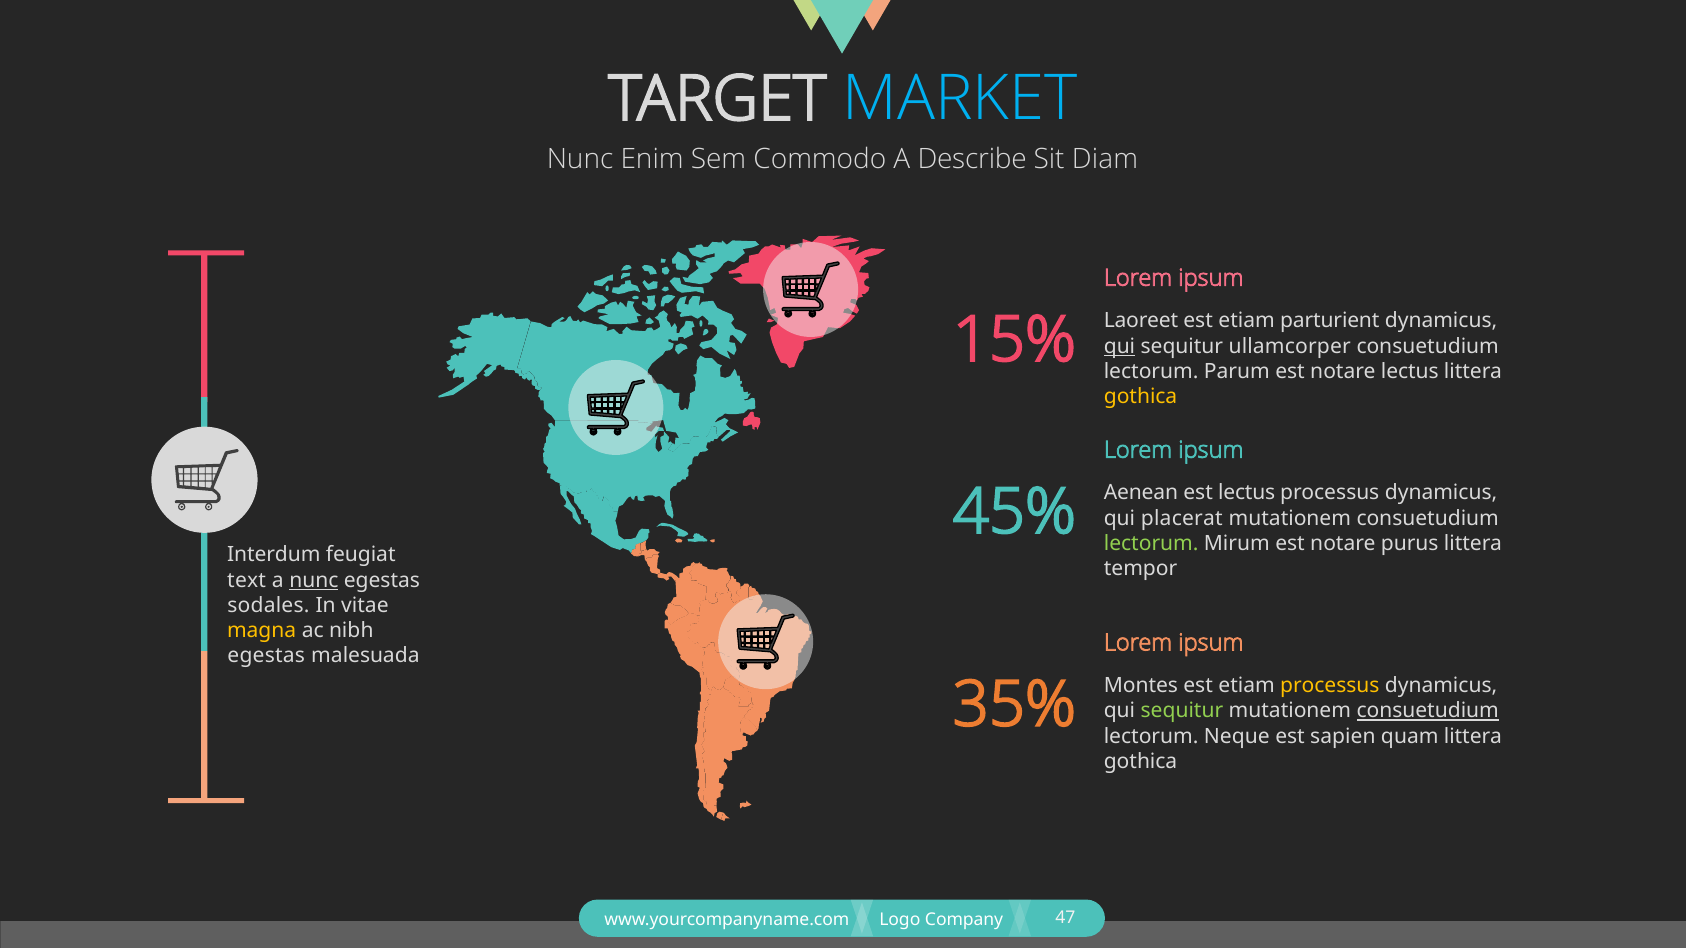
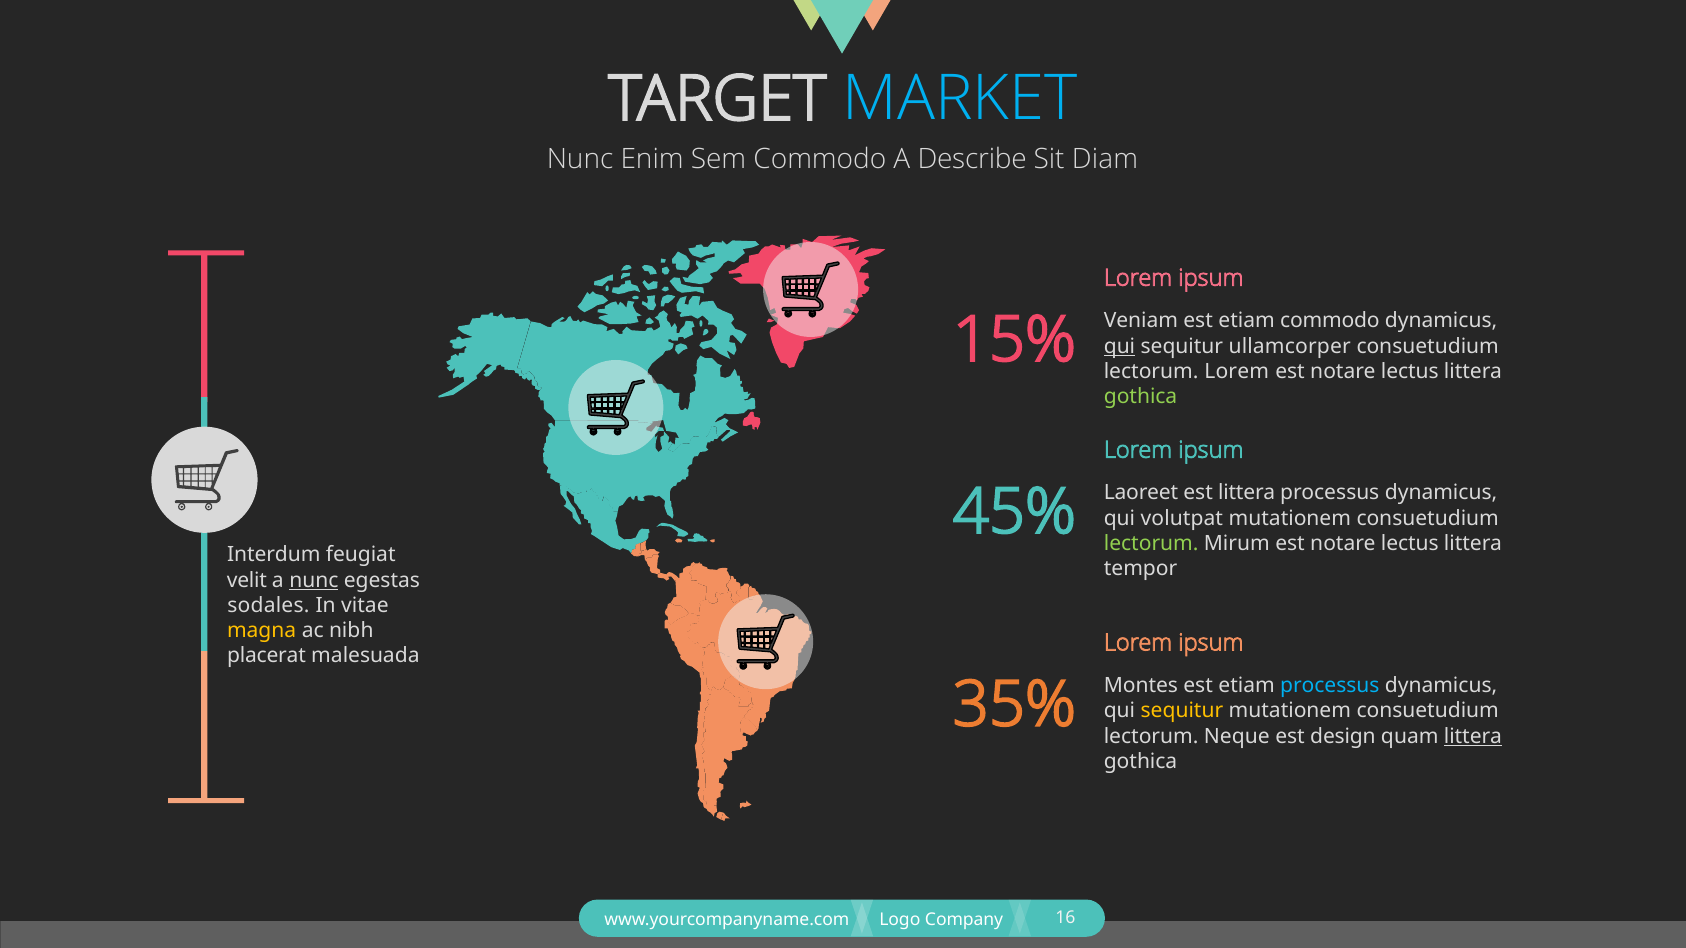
Laoreet: Laoreet -> Veniam (1141, 321)
etiam parturient: parturient -> commodo (1330, 321)
lectorum Parum: Parum -> Lorem (1237, 372)
gothica colour: yellow -> light green (1141, 397)
Aenean: Aenean -> Laoreet (1141, 493)
est lectus: lectus -> littera (1247, 493)
placerat: placerat -> volutpat (1182, 518)
Mirum est notare purus: purus -> lectus (1410, 544)
text: text -> velit (247, 580)
egestas: egestas -> placerat (266, 656)
processus colour: yellow -> light blue (1330, 686)
sequitur colour: light green -> yellow (1182, 711)
consuetudium underline: present -> none (1428, 711)
sapien: sapien -> design (1343, 737)
littera underline: none -> present (1473, 737)
47: 47 -> 16 (1066, 918)
